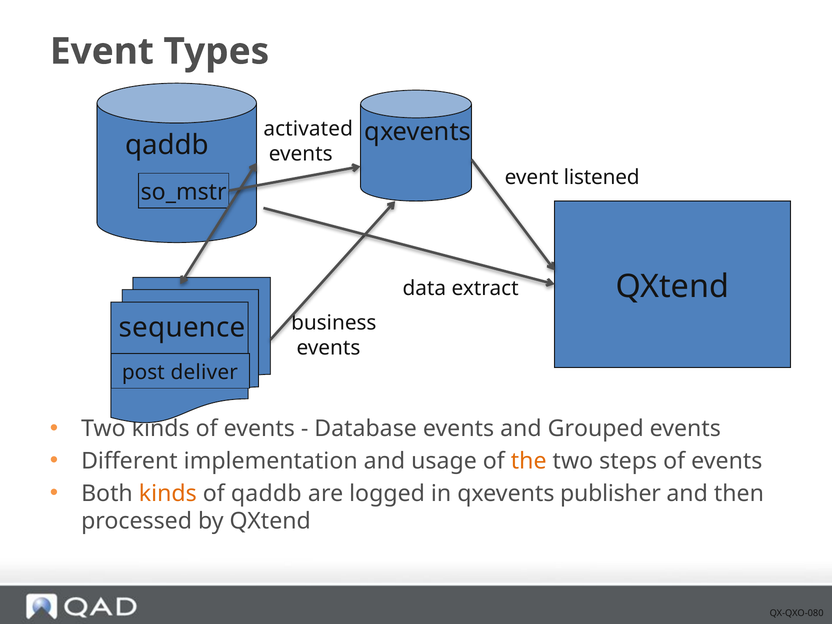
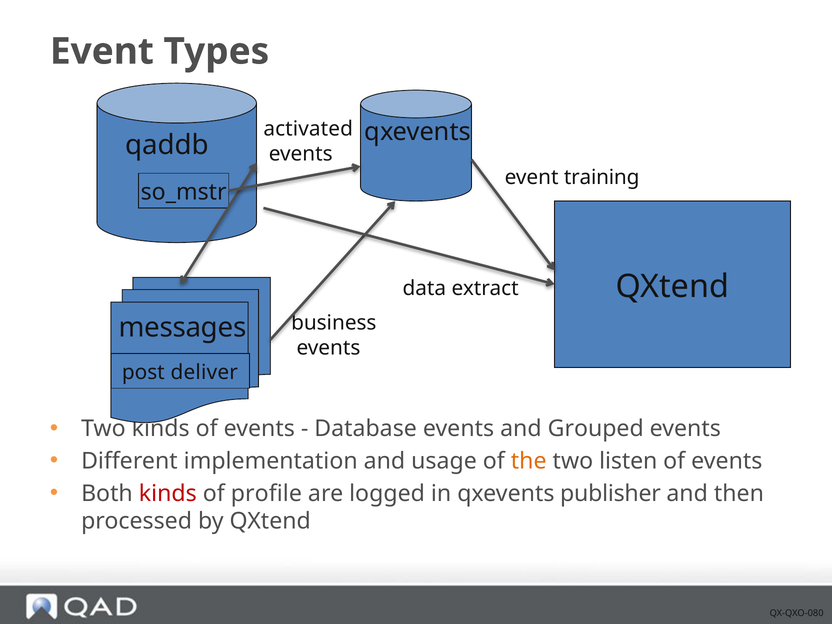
listened: listened -> training (602, 177)
sequence: sequence -> messages (182, 328)
steps: steps -> listen (628, 461)
kinds colour: orange -> red (168, 494)
of qaddb: qaddb -> profile (266, 494)
